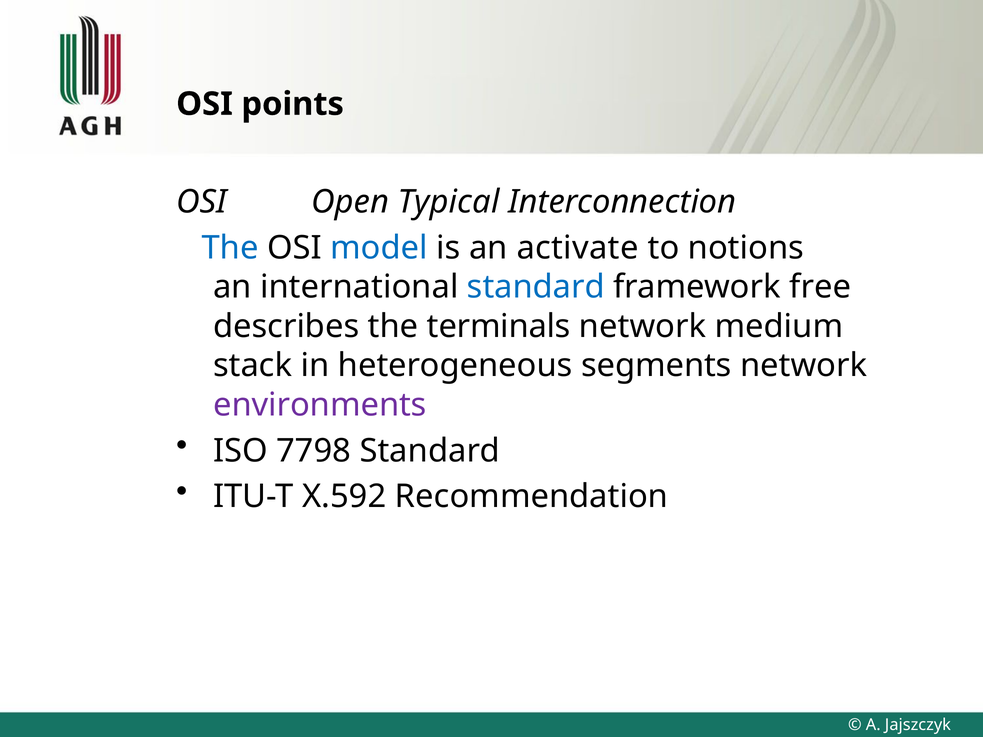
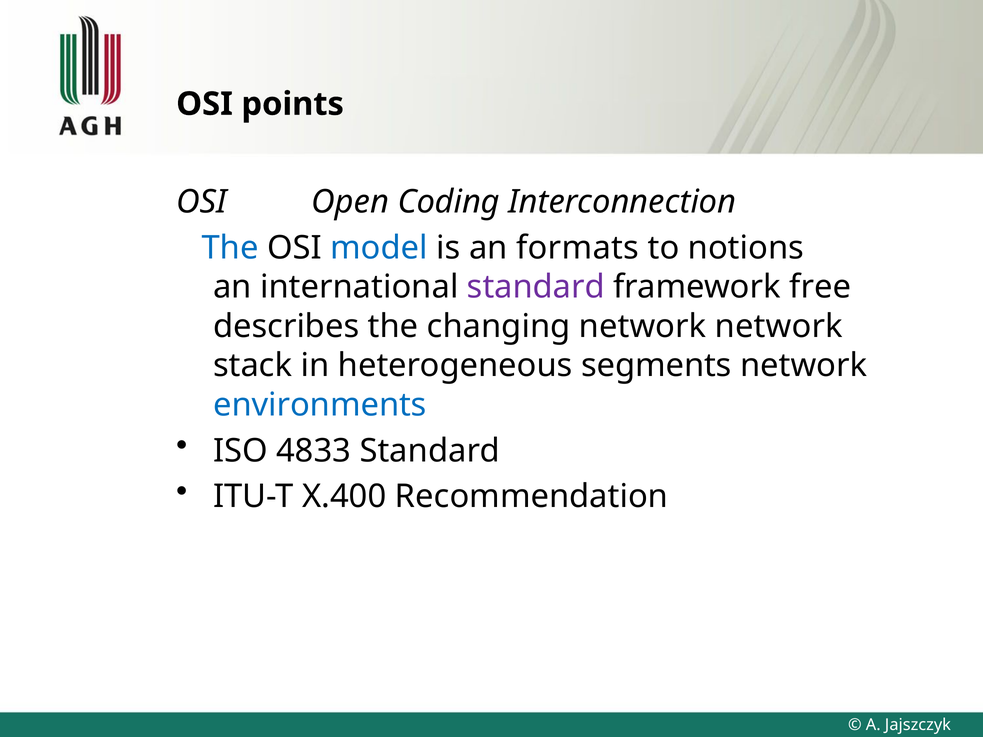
Typical: Typical -> Coding (449, 202)
activate: activate -> formats (578, 248)
standard colour: blue -> purple (536, 287)
terminals: terminals -> changing (499, 326)
network medium: medium -> network (779, 326)
environments colour: purple -> blue (320, 405)
7798: 7798 -> 4833 (314, 451)
X.592: X.592 -> X.400 (344, 497)
